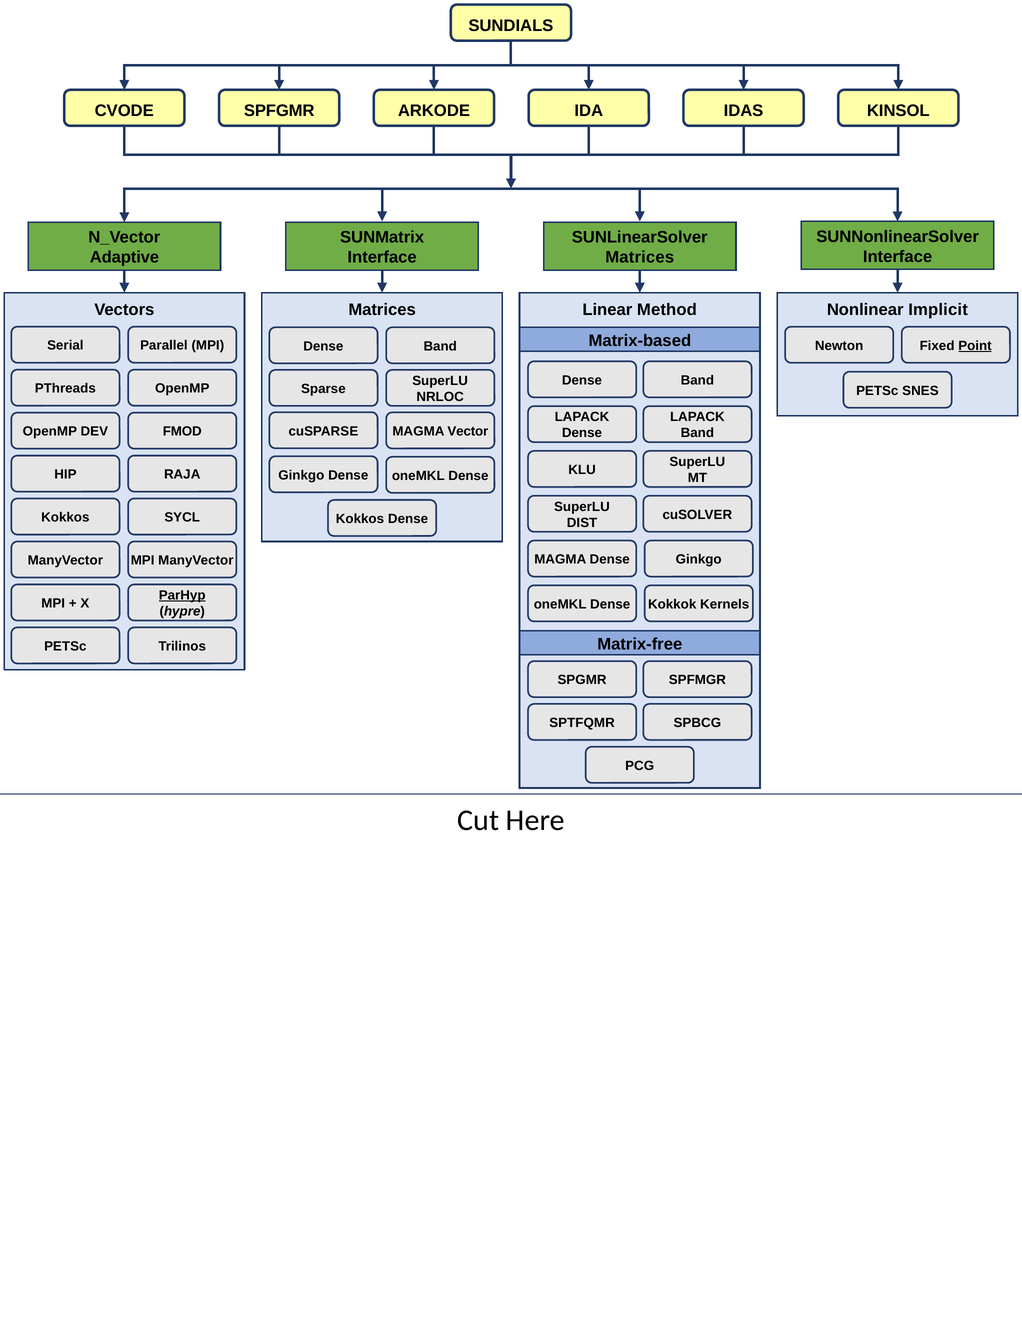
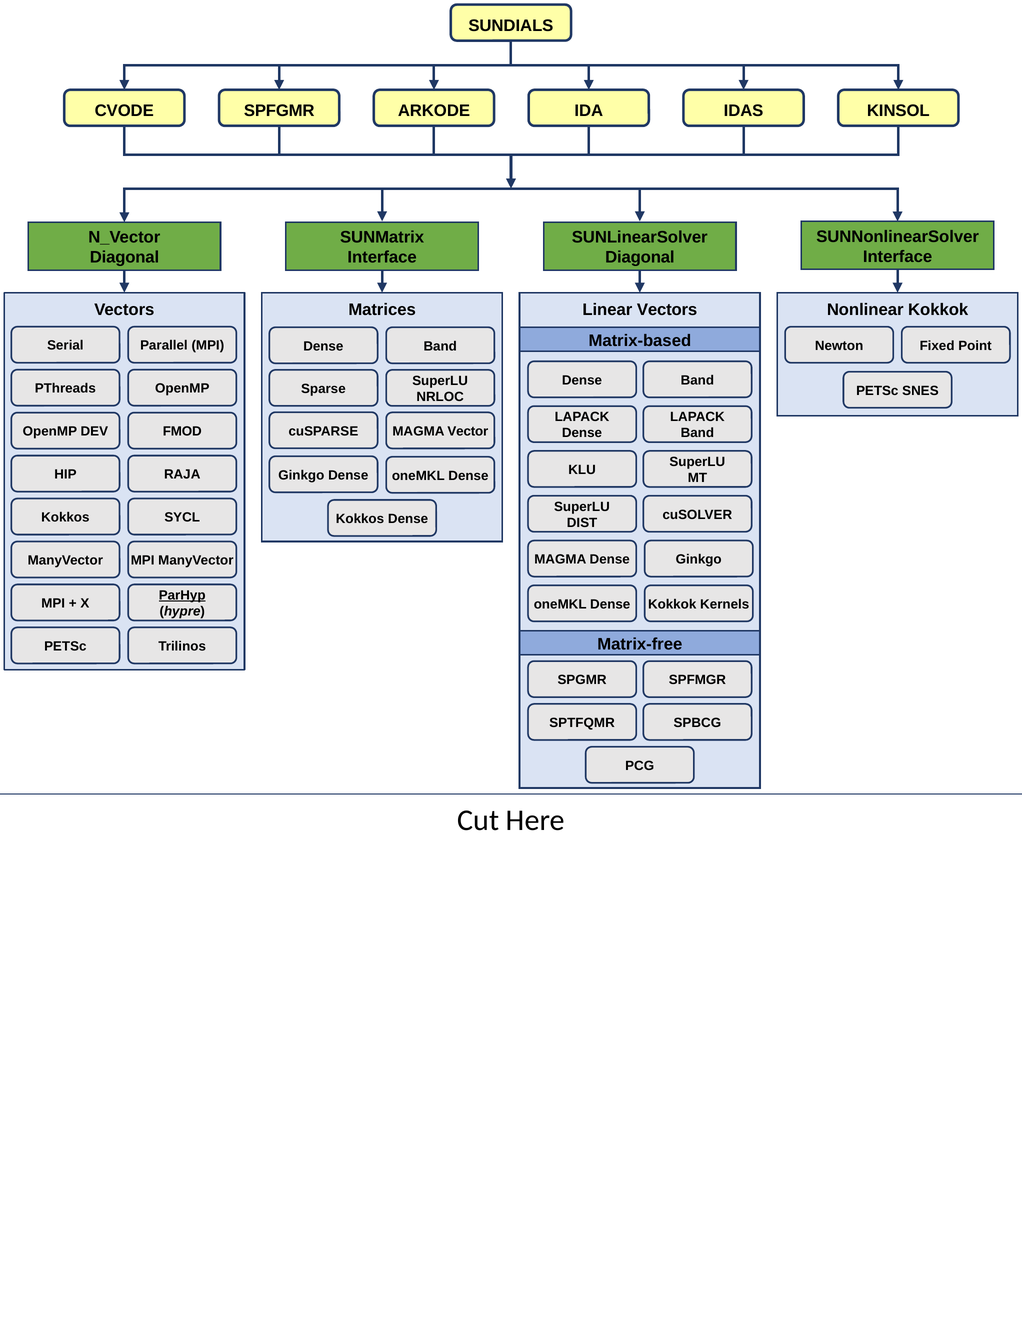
Adaptive: Adaptive -> Diagonal (124, 258)
Matrices: Matrices -> Diagonal (640, 258)
Linear Method: Method -> Vectors (667, 310)
Nonlinear Implicit: Implicit -> Kokkok (938, 310)
Point underline: present -> none (975, 346)
